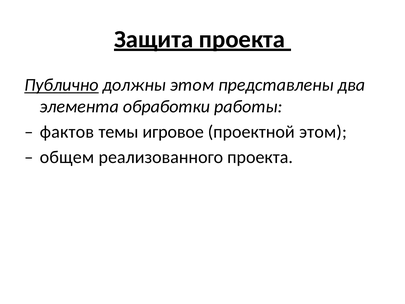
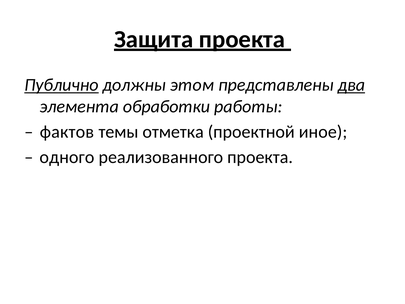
два underline: none -> present (351, 85)
игровое: игровое -> отметка (173, 132)
проектной этом: этом -> иное (323, 132)
общем: общем -> одного (67, 157)
